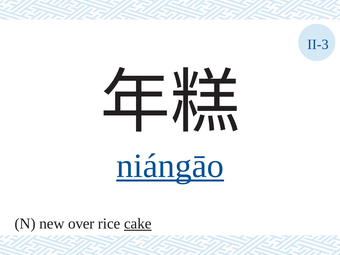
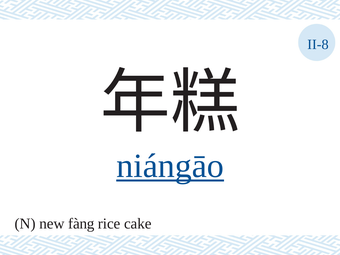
II-3: II-3 -> II-8 (318, 45)
over: over -> fàng (81, 224)
cake underline: present -> none (138, 224)
